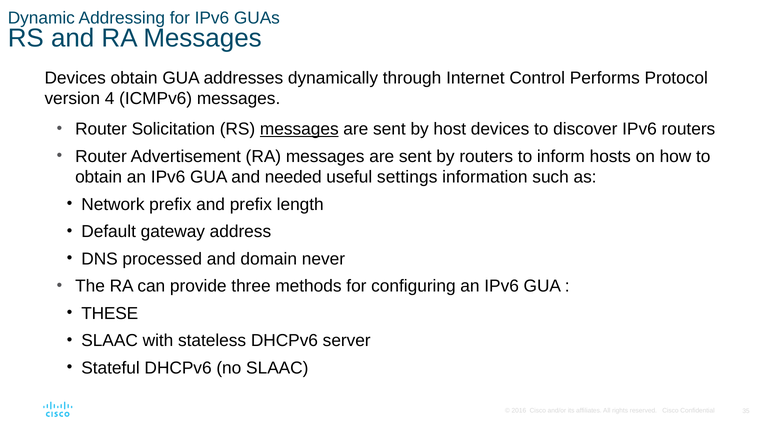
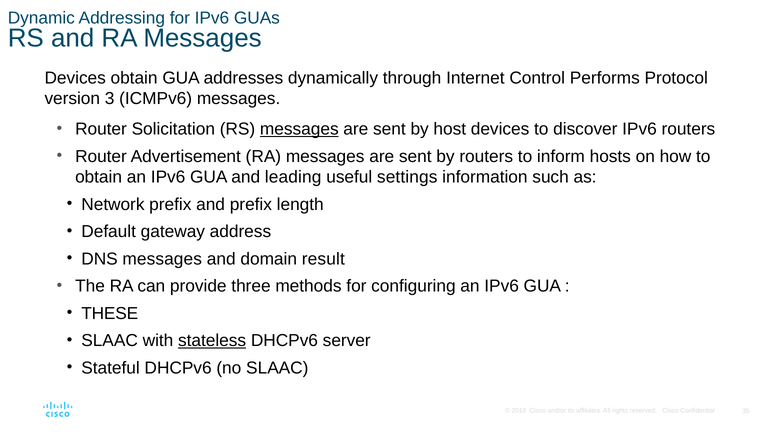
4: 4 -> 3 (110, 99)
needed: needed -> leading (293, 177)
DNS processed: processed -> messages (162, 259)
never: never -> result (323, 259)
stateless underline: none -> present (212, 341)
